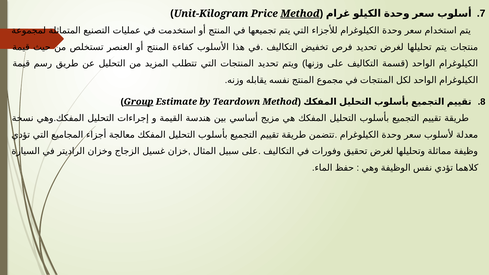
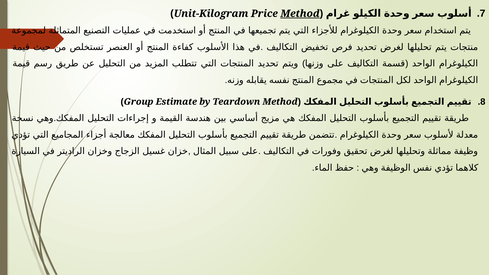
Group underline: present -> none (139, 102)
